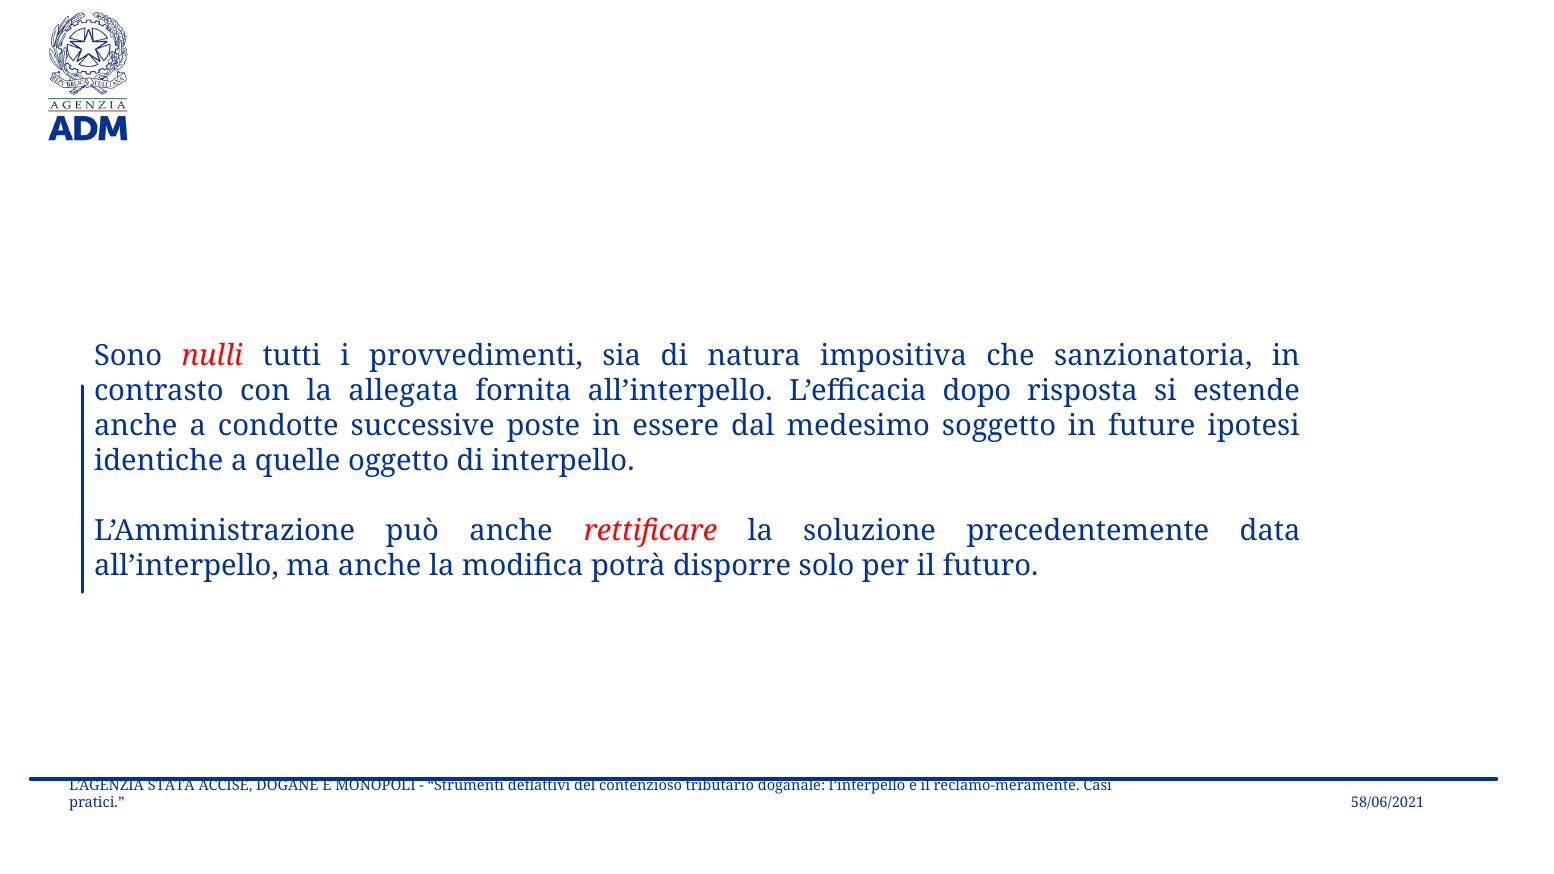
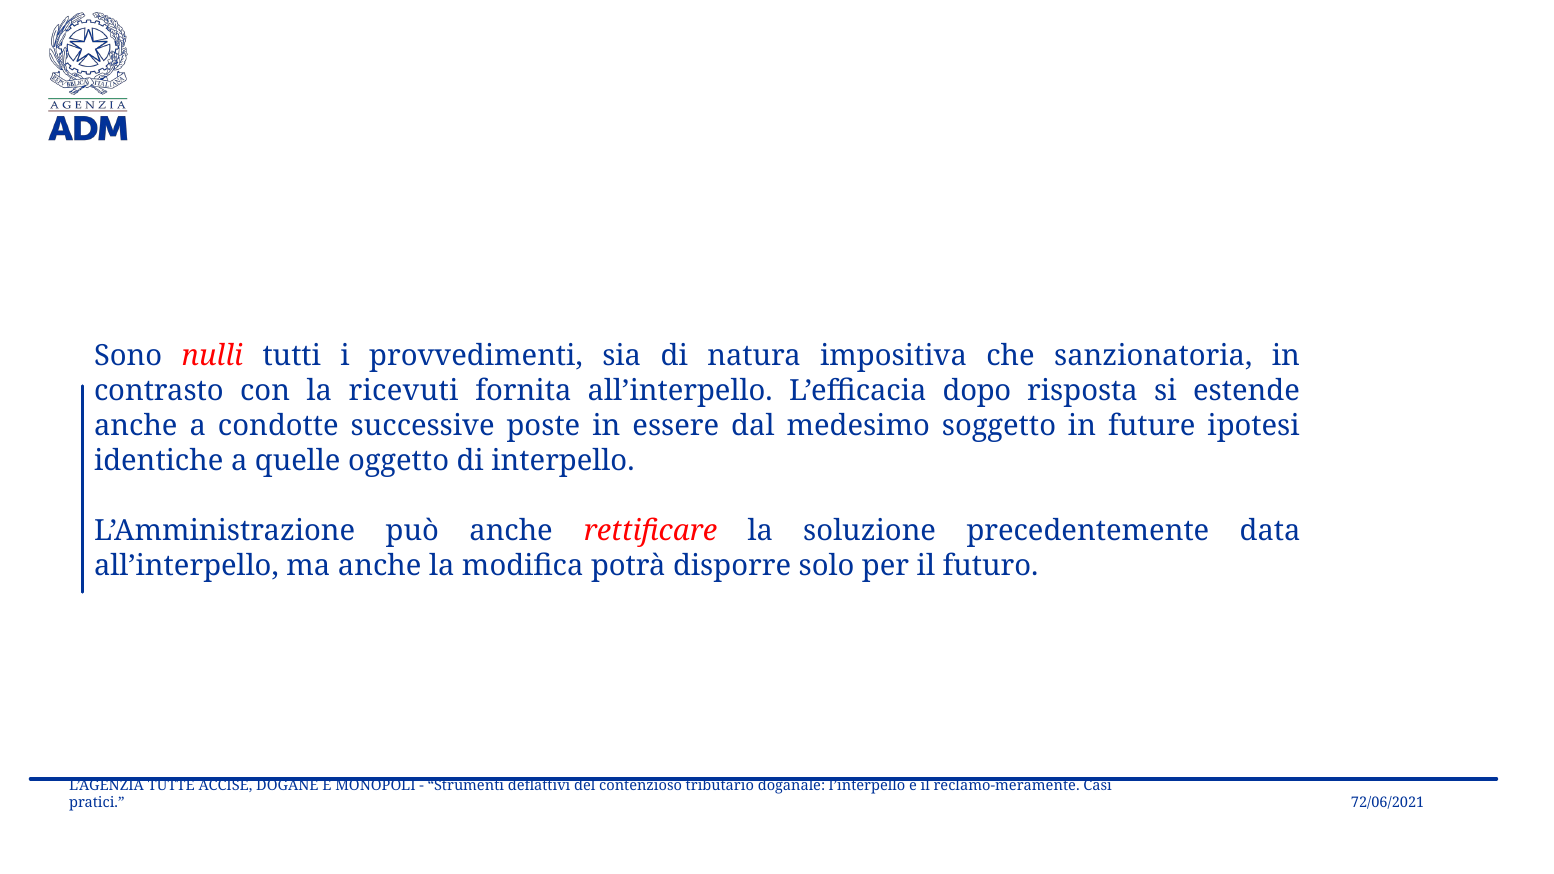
allegata: allegata -> ricevuti (404, 391)
STATA: STATA -> TUTTE (171, 785)
58/06/2021: 58/06/2021 -> 72/06/2021 (1388, 803)
